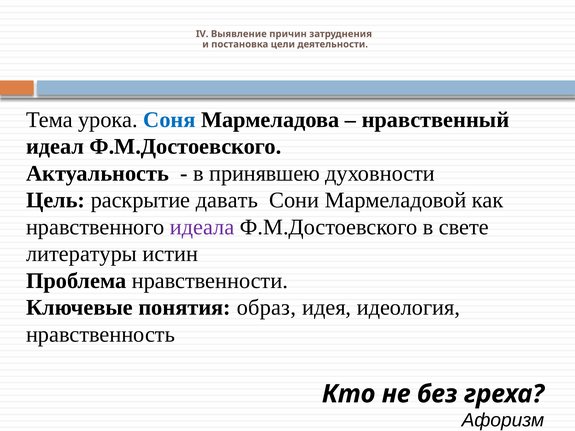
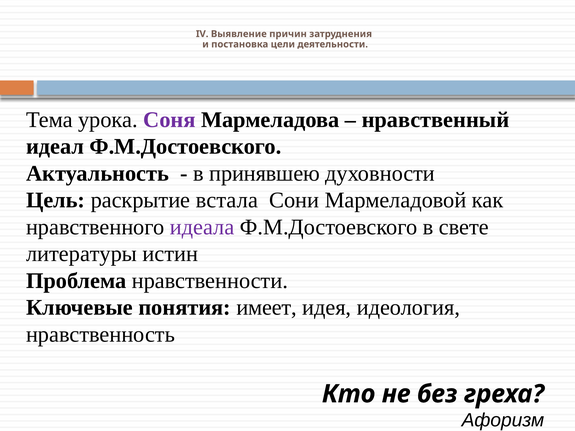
Соня colour: blue -> purple (169, 120)
давать: давать -> встала (227, 200)
образ: образ -> имеет (267, 308)
